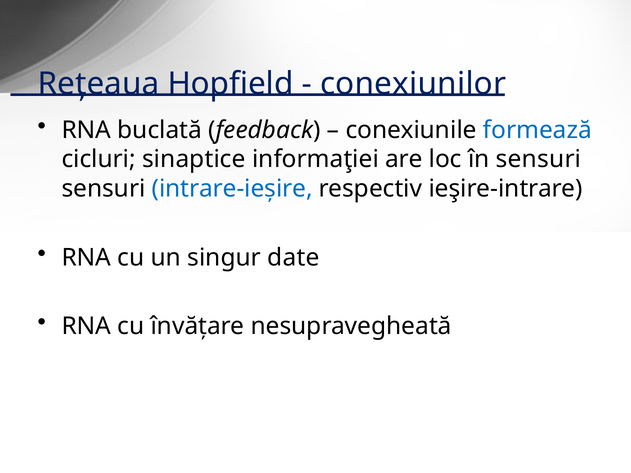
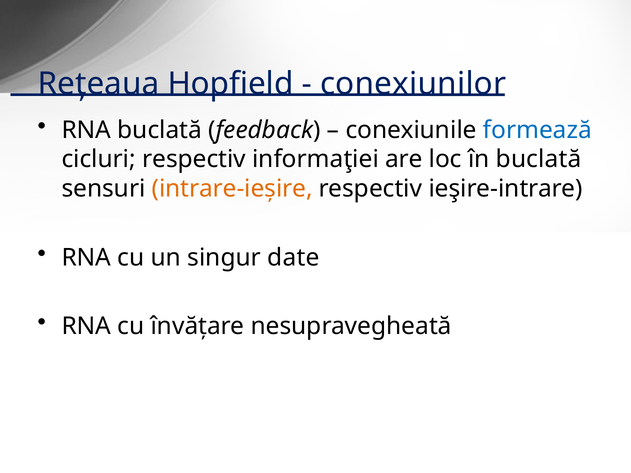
cicluri sinaptice: sinaptice -> respectiv (194, 159)
în sensuri: sensuri -> buclată (539, 159)
intrare-ieşire colour: blue -> orange (232, 189)
